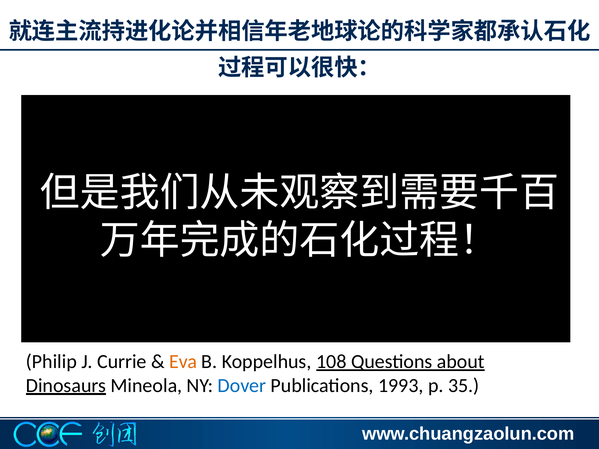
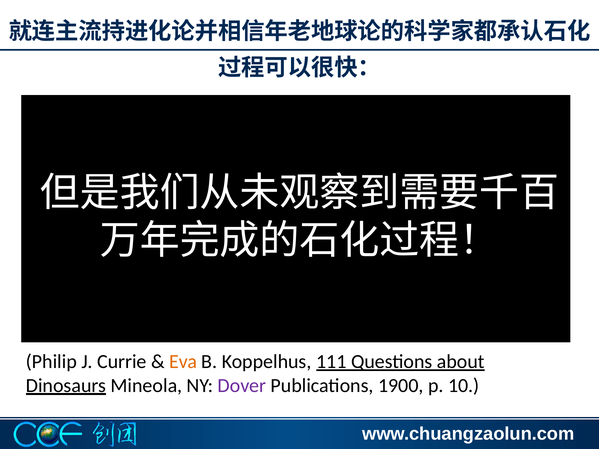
108: 108 -> 111 (331, 362)
Dover colour: blue -> purple (242, 386)
1993: 1993 -> 1900 (401, 386)
35: 35 -> 10 (464, 386)
